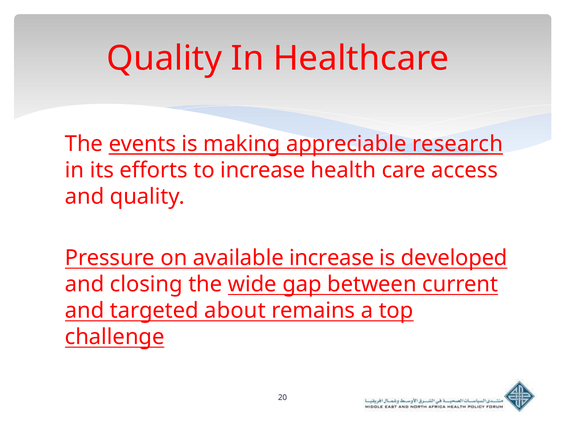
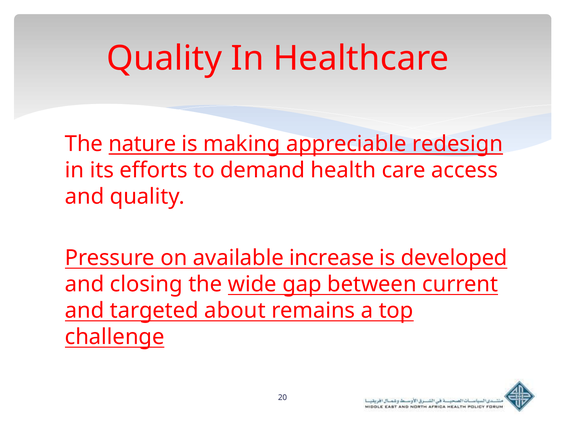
events: events -> nature (142, 144)
research: research -> redesign (458, 144)
to increase: increase -> demand (263, 170)
